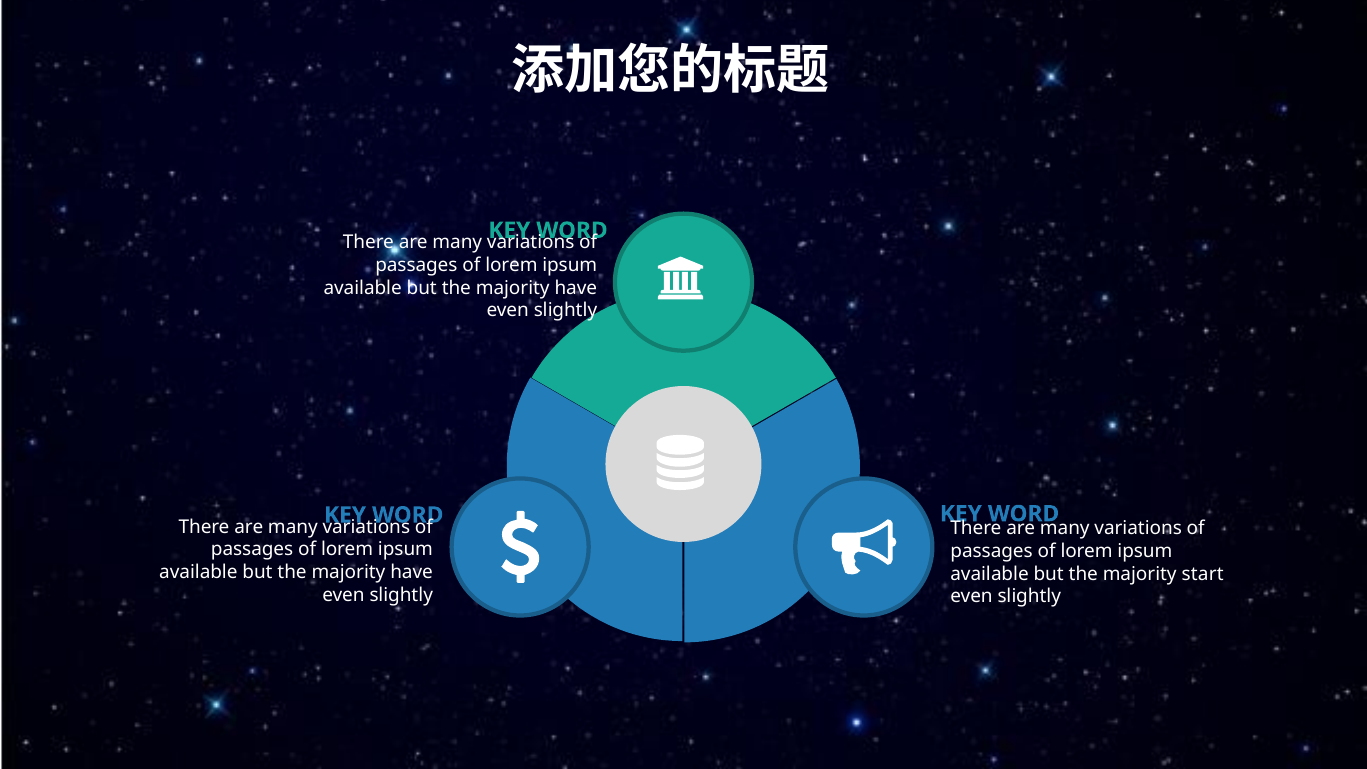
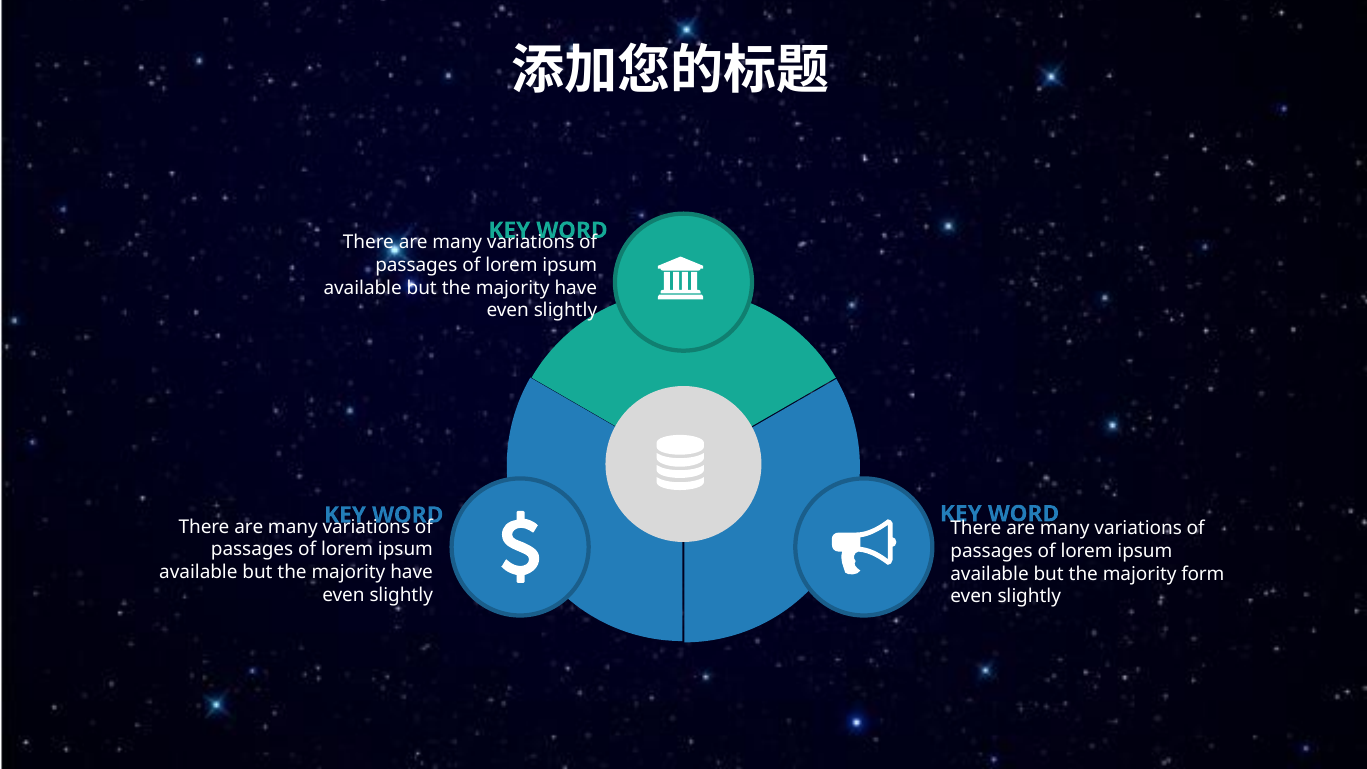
start: start -> form (1203, 574)
